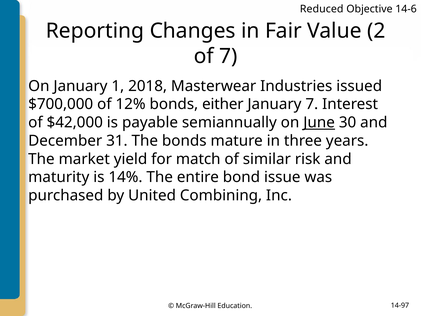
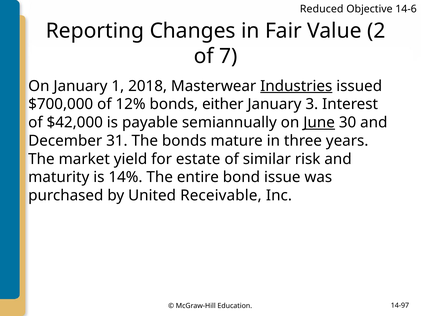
Industries underline: none -> present (296, 86)
January 7: 7 -> 3 (312, 104)
match: match -> estate (198, 159)
Combining: Combining -> Receivable (221, 195)
